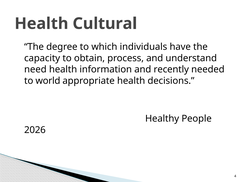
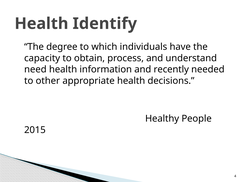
Cultural: Cultural -> Identify (105, 24)
world: world -> other (48, 80)
2026: 2026 -> 2015 (35, 130)
